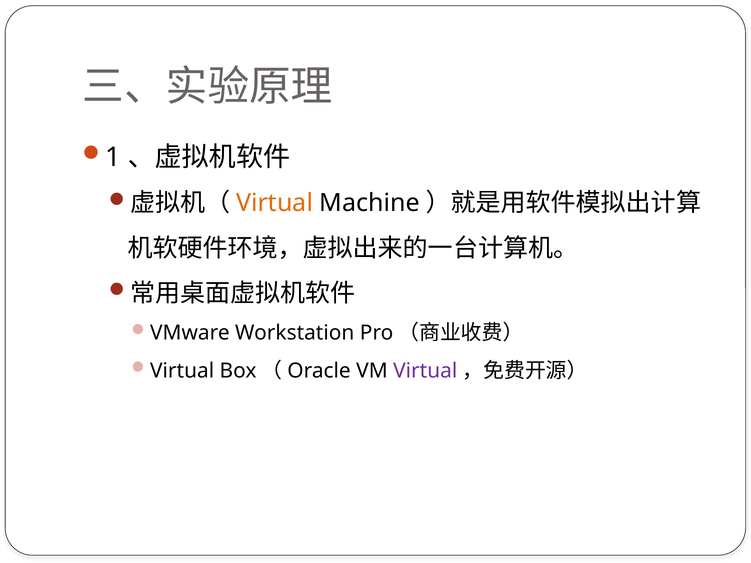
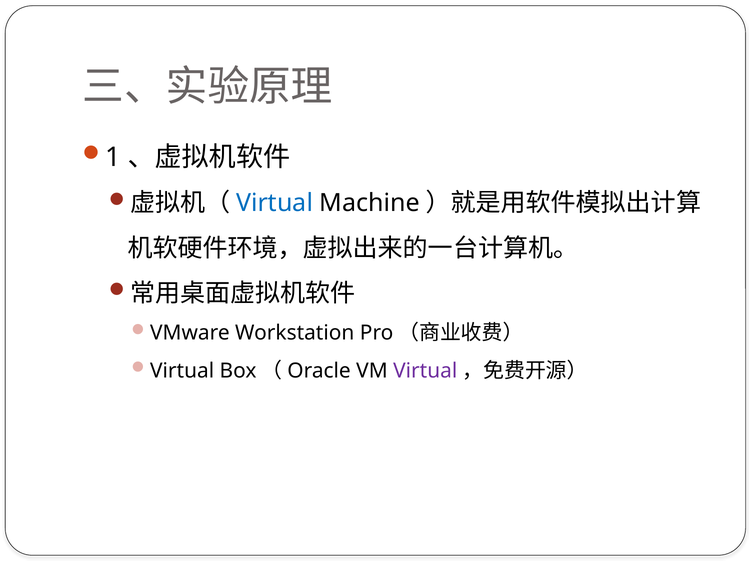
Virtual colour: orange -> blue (275, 203)
